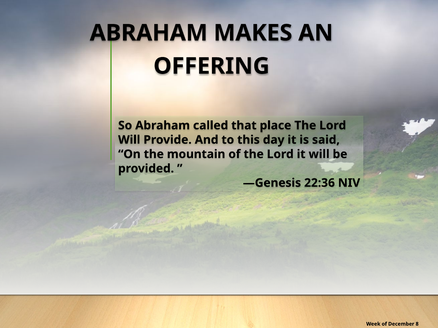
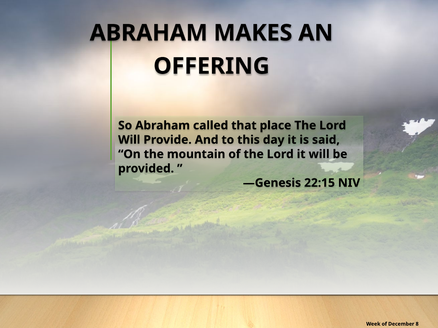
22:36: 22:36 -> 22:15 (320, 183)
